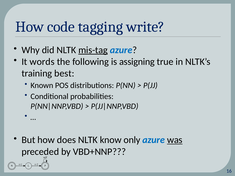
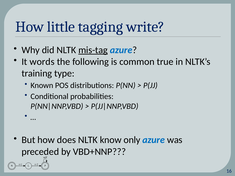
code: code -> little (61, 27)
assigning: assigning -> common (137, 62)
best: best -> type (64, 74)
was underline: present -> none (175, 140)
